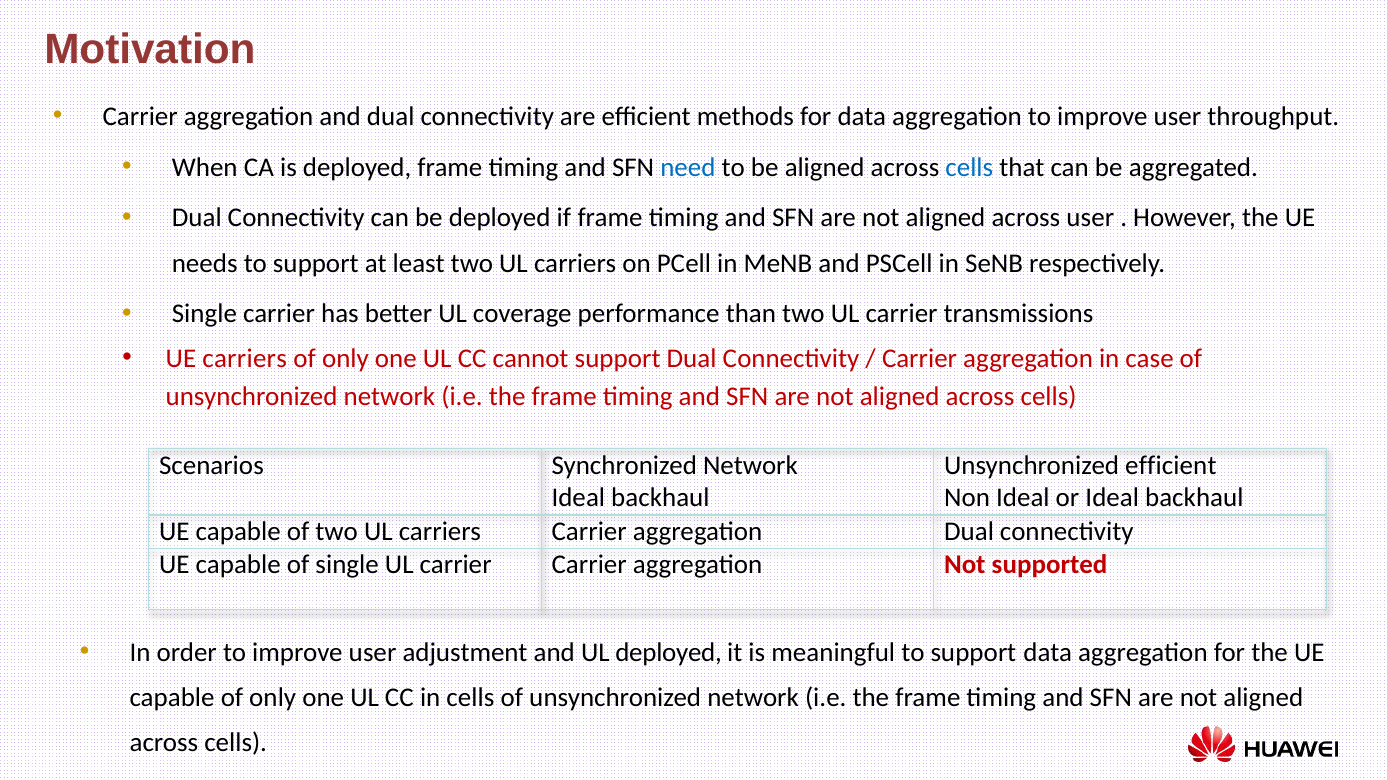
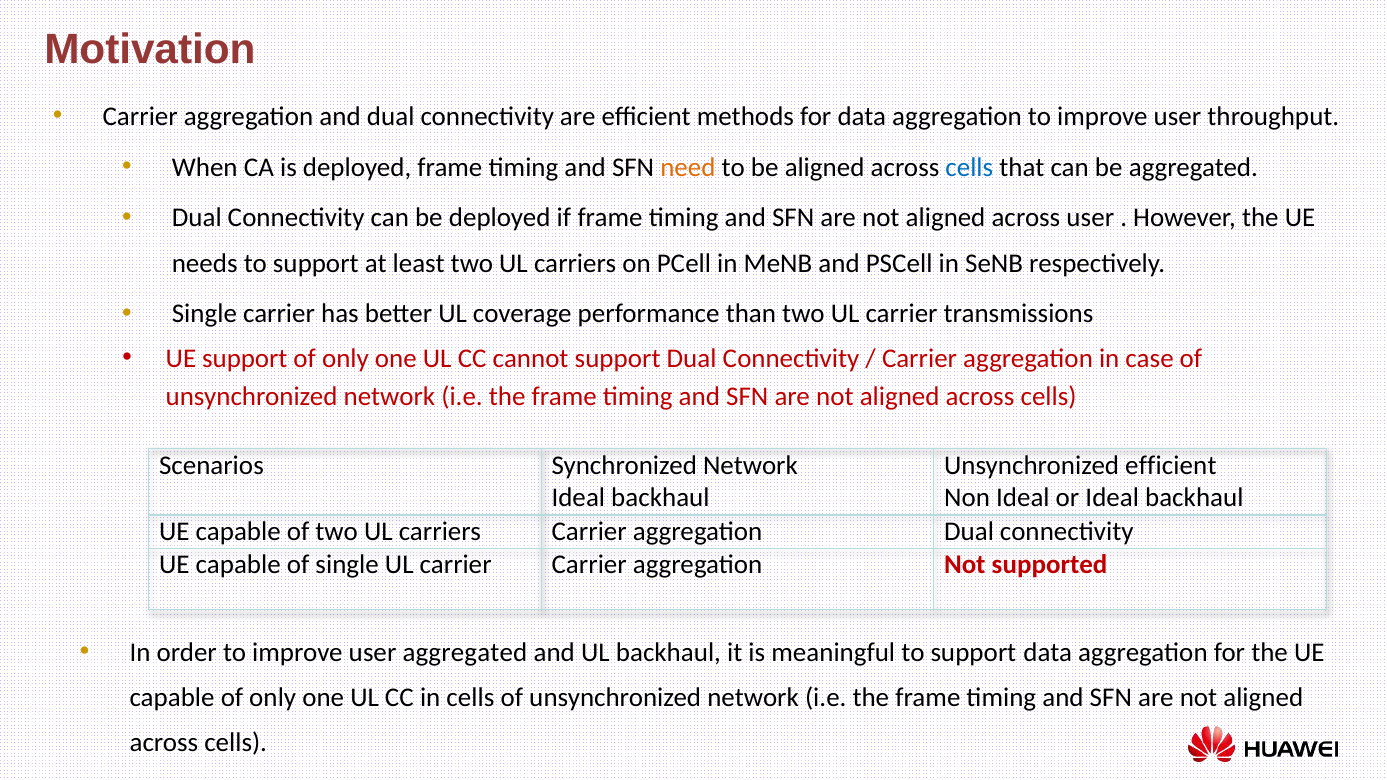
need colour: blue -> orange (688, 167)
UE carriers: carriers -> support (245, 358)
user adjustment: adjustment -> aggregated (465, 653)
UL deployed: deployed -> backhaul (668, 653)
